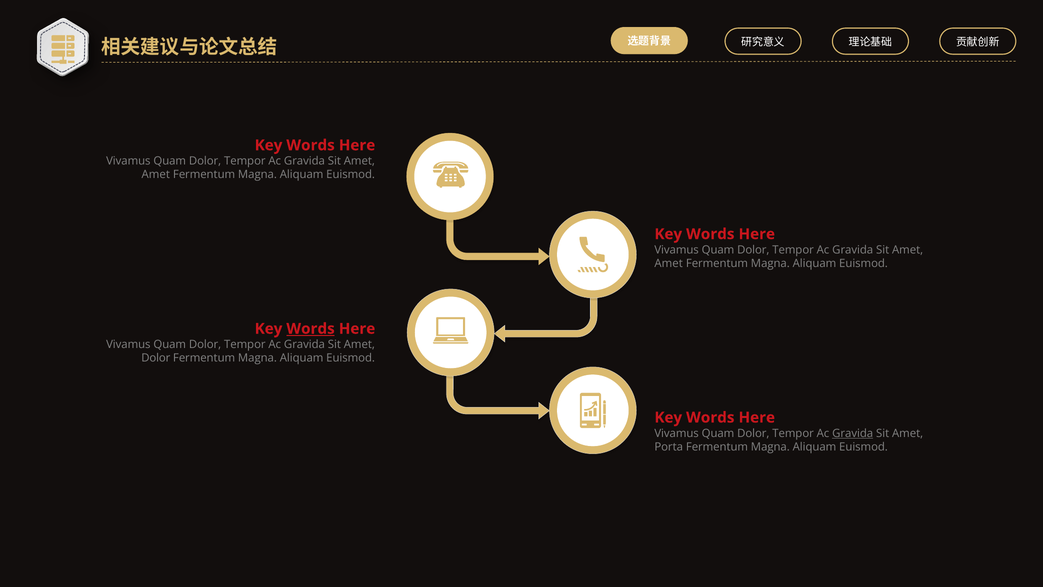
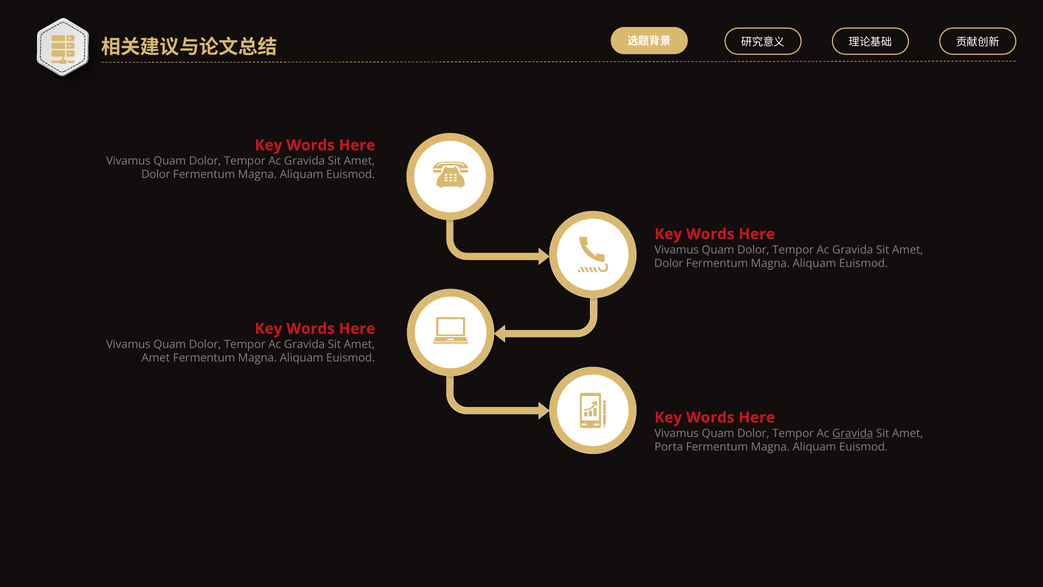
Amet: Amet -> Dolor (156, 175)
Amet: Amet -> Dolor (669, 263)
Words underline: present -> none (311, 329)
Dolor: Dolor -> Amet (156, 358)
